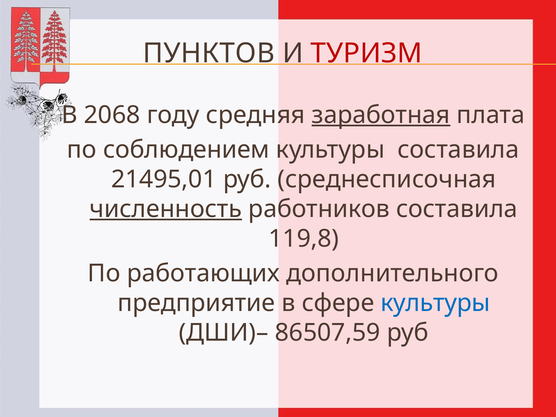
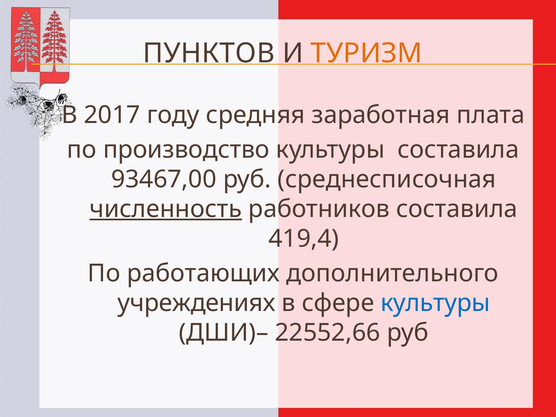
ТУРИЗМ colour: red -> orange (366, 53)
2068: 2068 -> 2017 (112, 115)
заработная underline: present -> none (381, 115)
соблюдением: соблюдением -> производство (186, 150)
21495,01: 21495,01 -> 93467,00 (164, 179)
119,8: 119,8 -> 419,4 (304, 239)
предприятие: предприятие -> учреждениях (196, 303)
86507,59: 86507,59 -> 22552,66 (328, 333)
